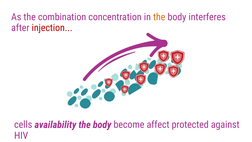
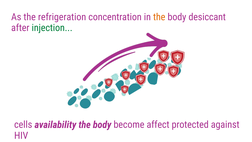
combination: combination -> refrigeration (62, 17)
interferes: interferes -> desiccant (207, 17)
injection colour: red -> green (52, 28)
